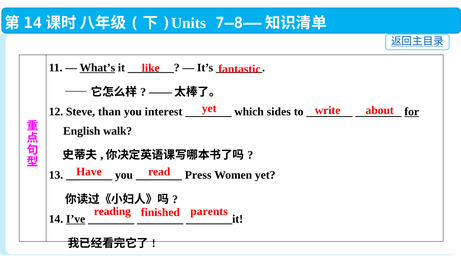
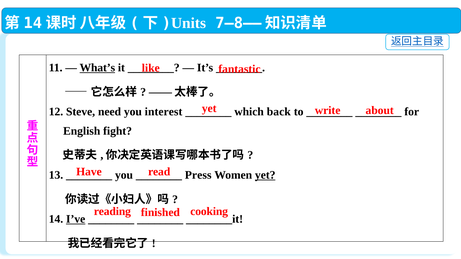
than: than -> need (110, 112)
sides: sides -> back (279, 112)
for underline: present -> none (412, 112)
walk: walk -> fight (118, 131)
yet underline: none -> present (265, 175)
parents: parents -> cooking (209, 212)
